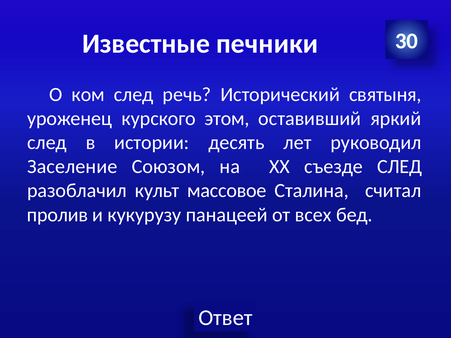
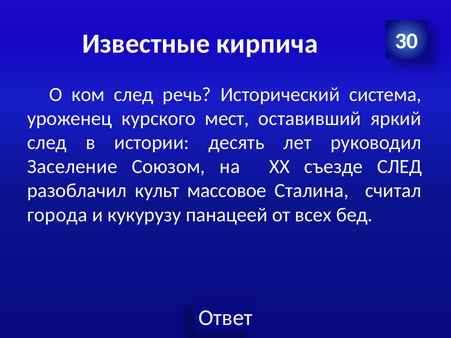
печники: печники -> кирпича (267, 44)
святыня: святыня -> система (385, 95)
этом: этом -> мест (227, 119)
пролив: пролив -> города (57, 215)
